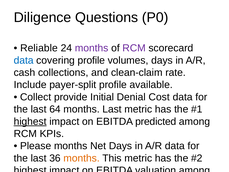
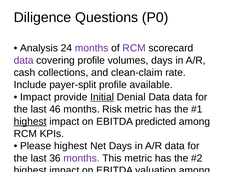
Reliable: Reliable -> Analysis (39, 48)
data colour: blue -> purple (24, 60)
Collect: Collect -> Impact (36, 97)
Initial underline: none -> present (102, 97)
Denial Cost: Cost -> Data (159, 97)
64: 64 -> 46 (55, 109)
months Last: Last -> Risk (112, 109)
Please months: months -> highest (71, 146)
months colour: orange -> purple (82, 158)
